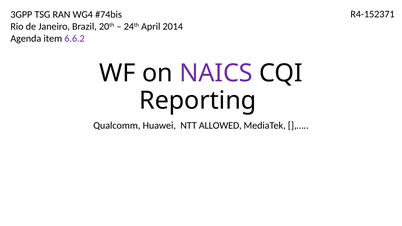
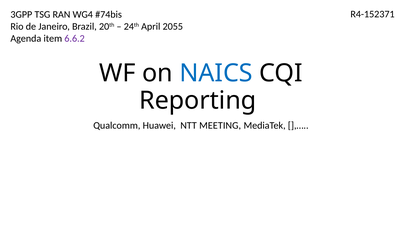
2014: 2014 -> 2055 (173, 26)
NAICS colour: purple -> blue (216, 73)
ALLOWED: ALLOWED -> MEETING (220, 126)
